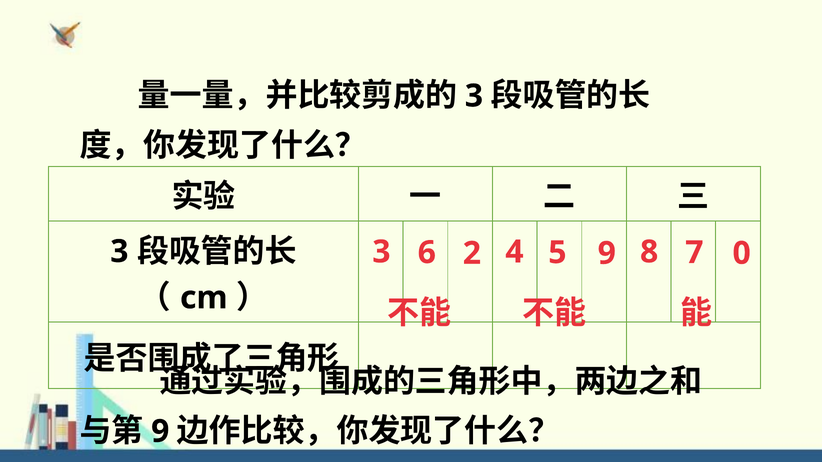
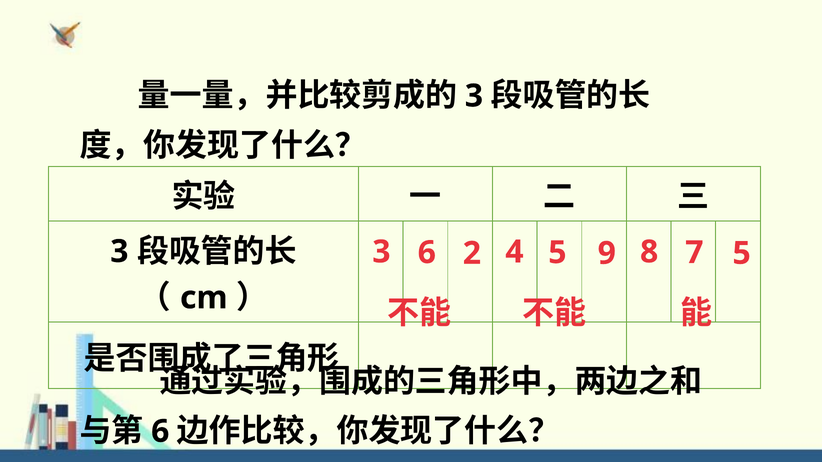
7 0: 0 -> 5 (742, 253)
9: 9 -> 6 (160, 432)
